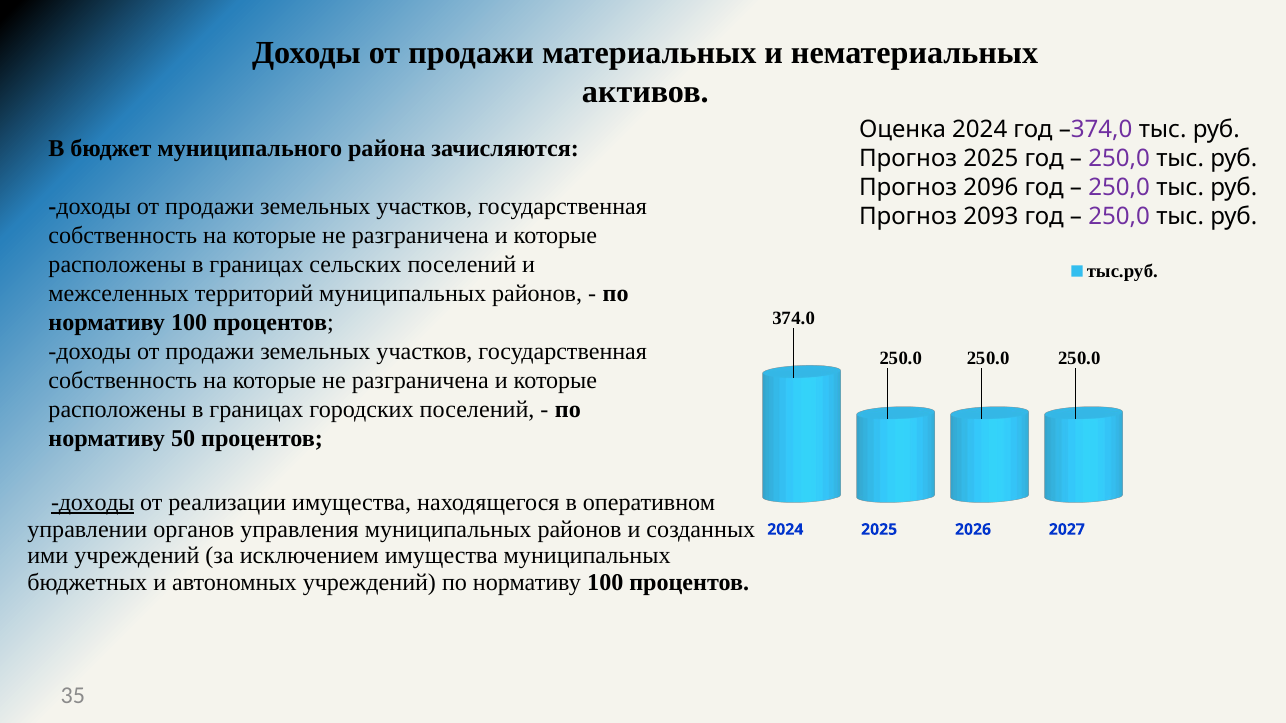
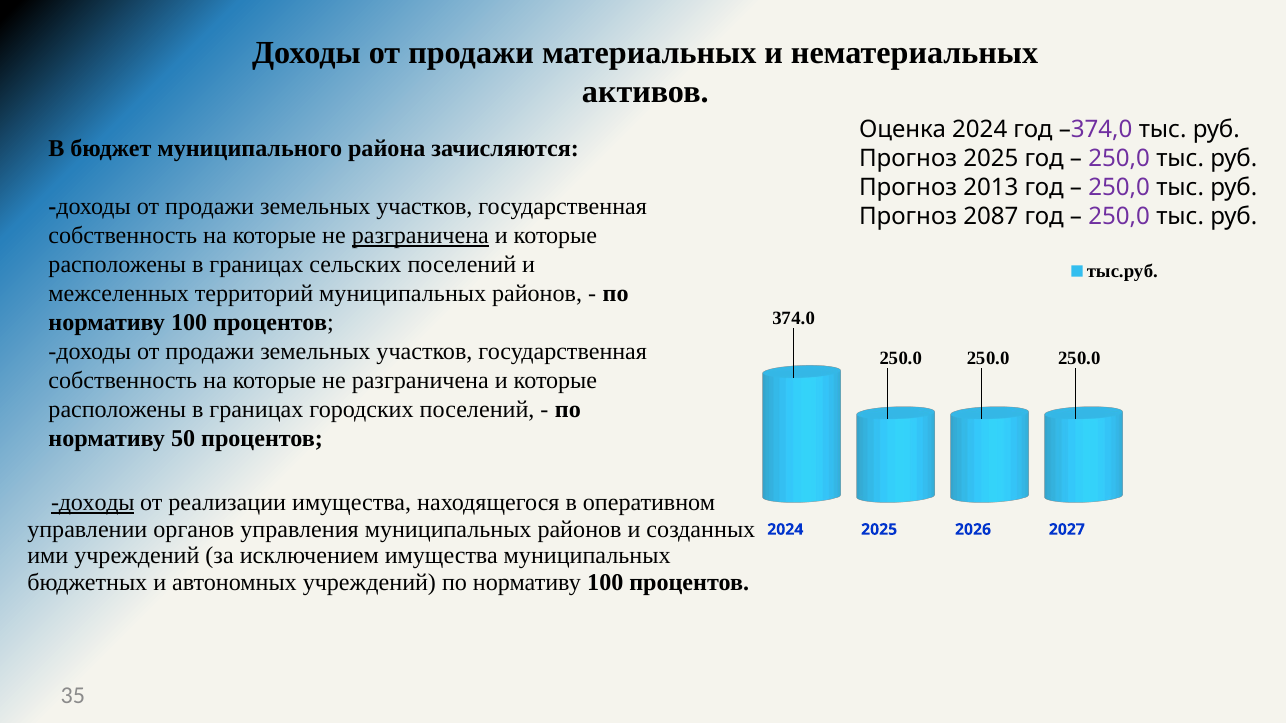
2096: 2096 -> 2013 (991, 188)
2093: 2093 -> 2087 (991, 216)
разграничена underline: none -> present (420, 236)
